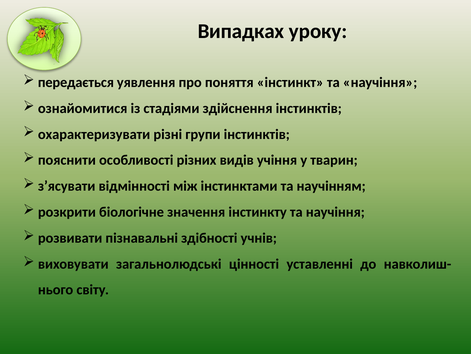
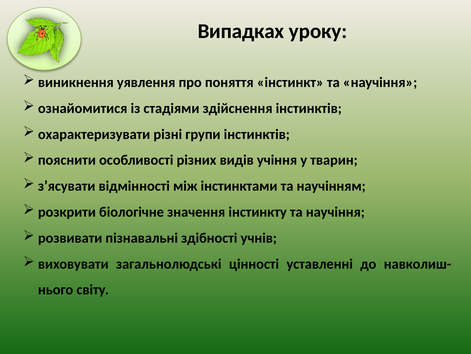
передається: передається -> виникнення (76, 82)
